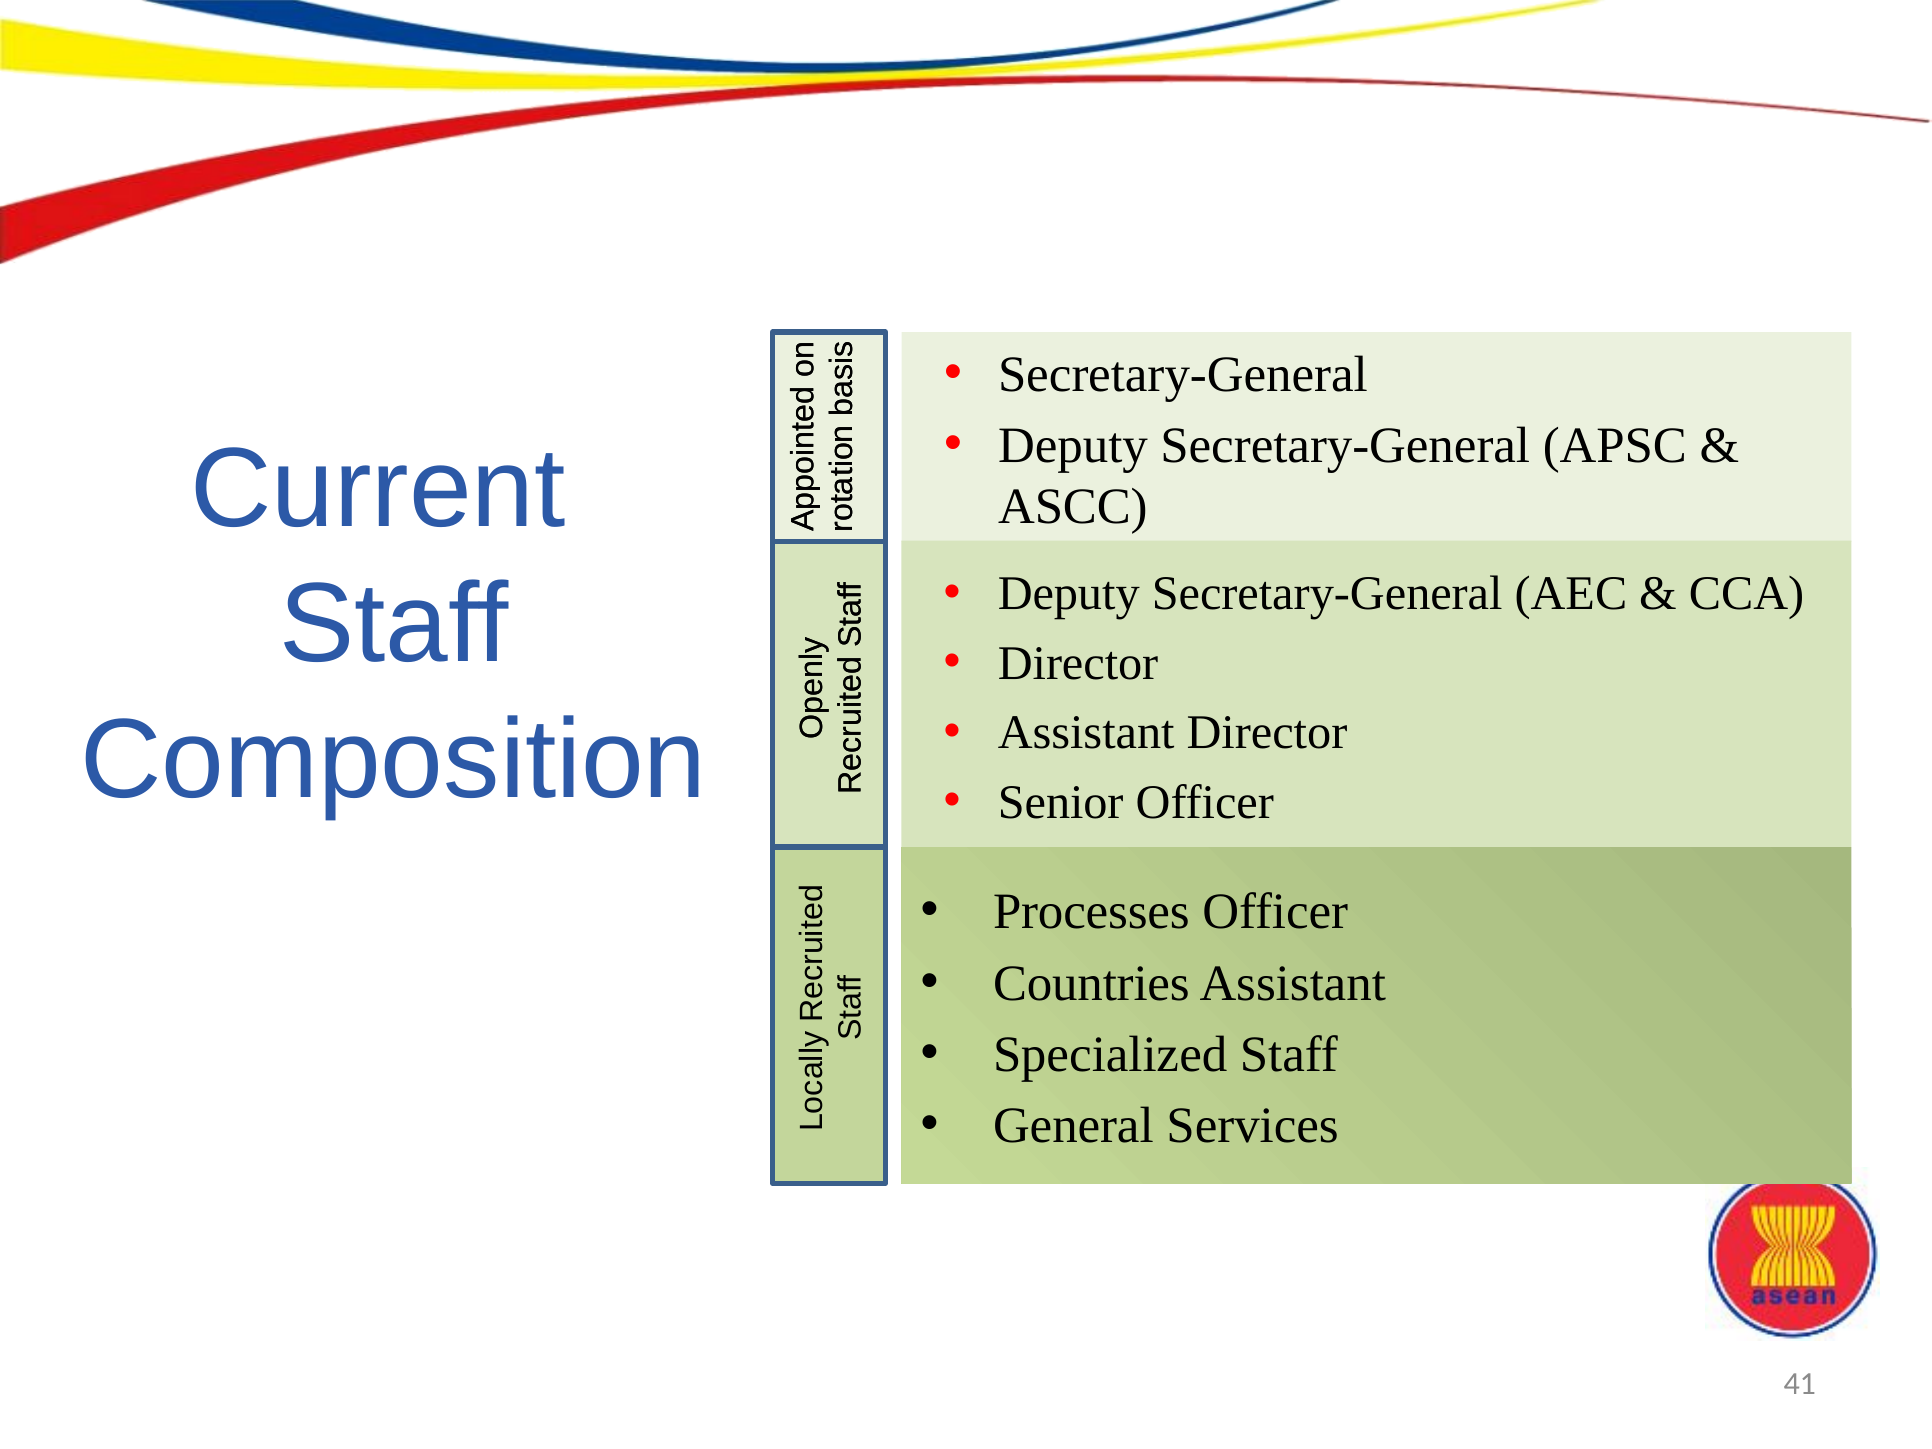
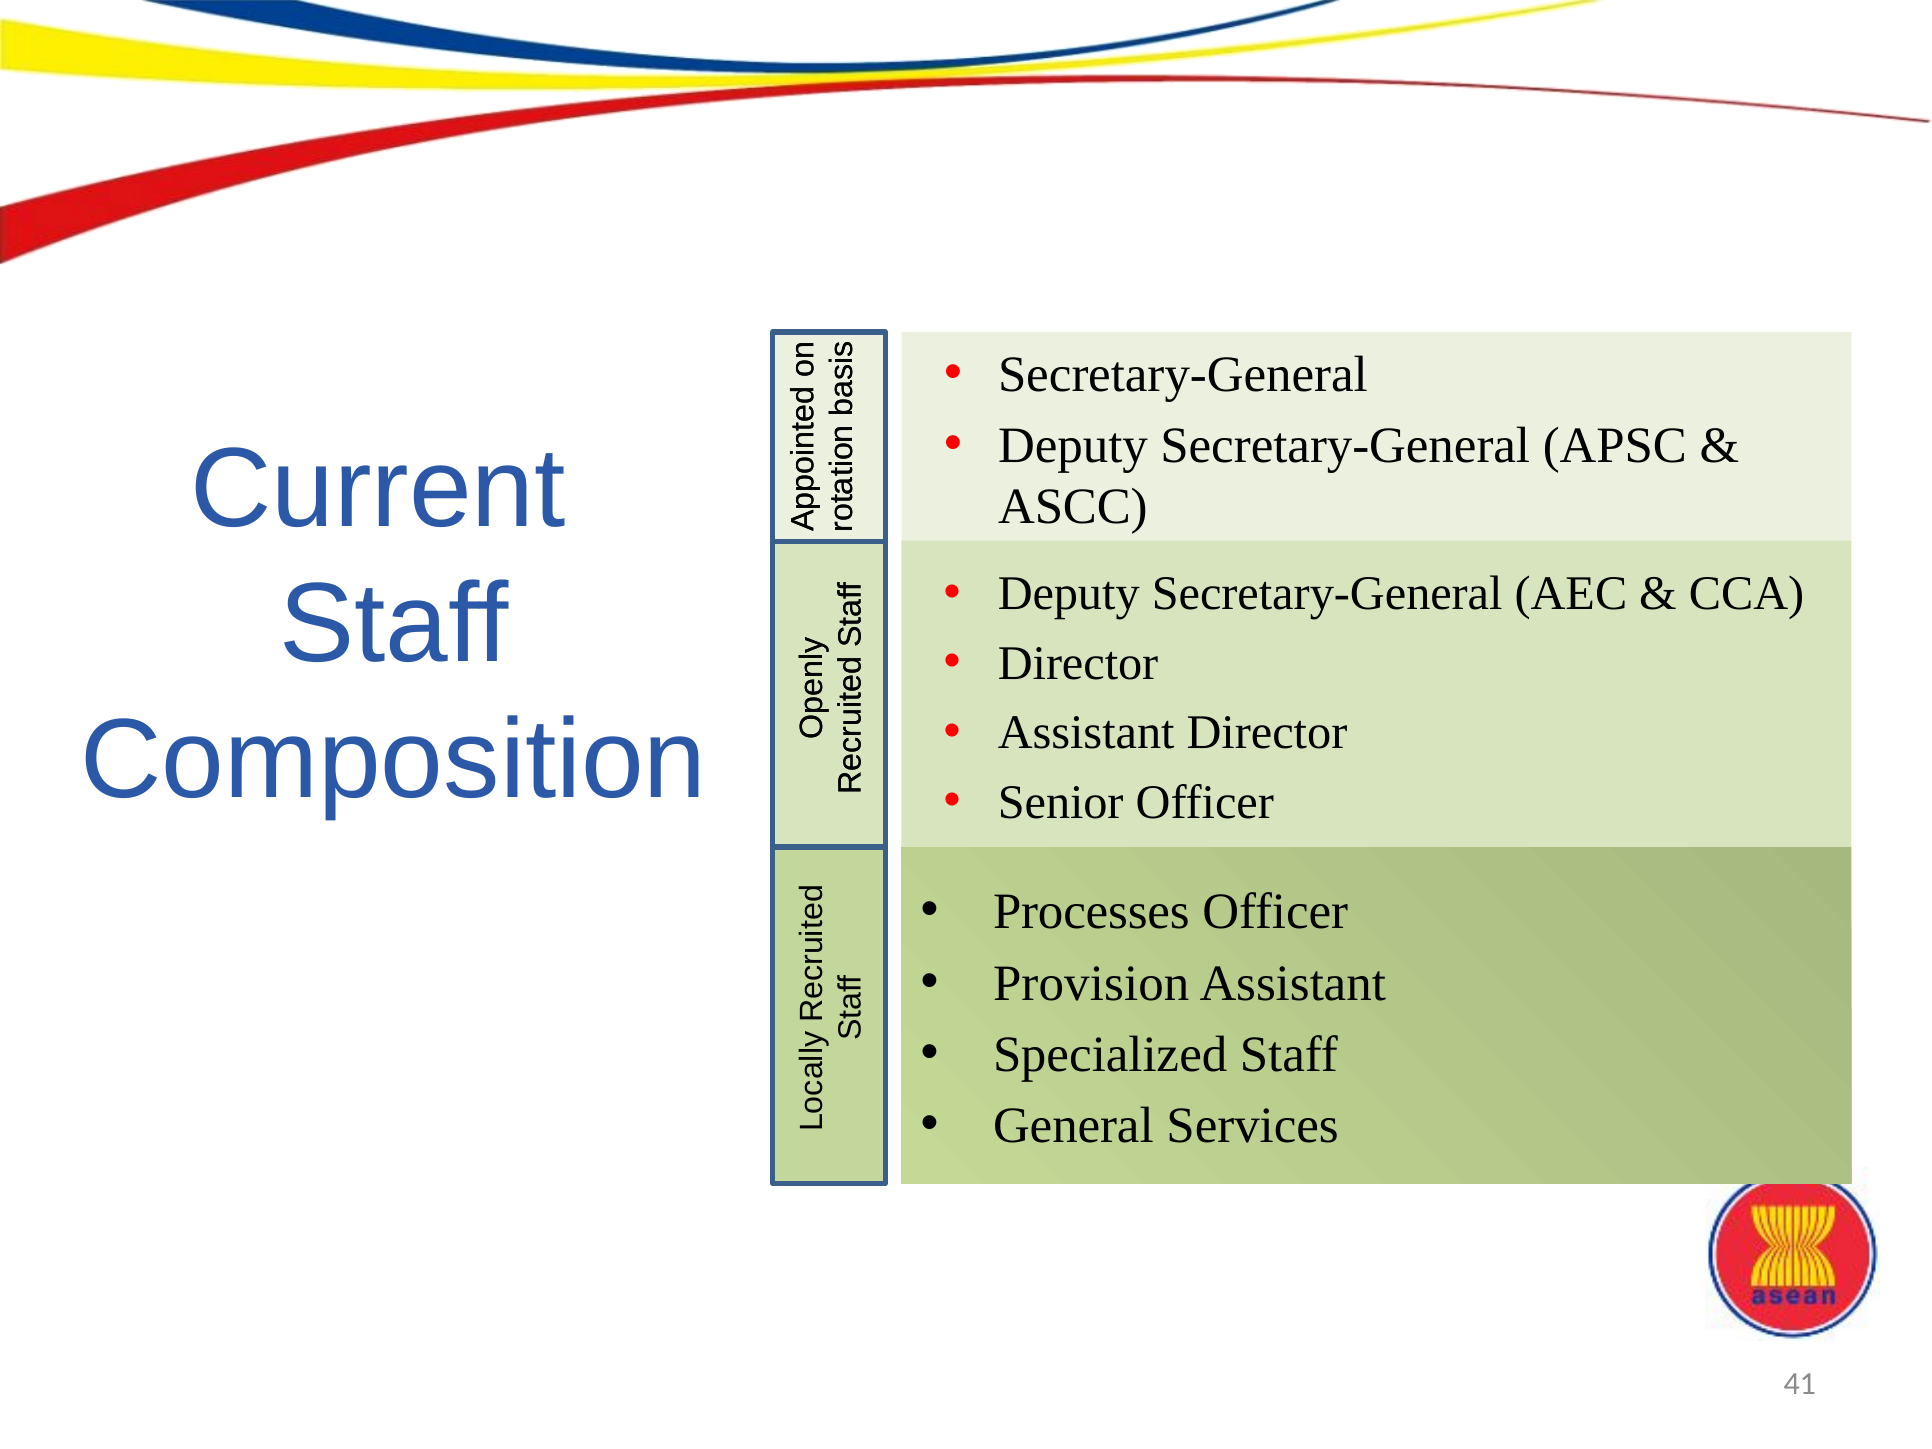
Countries: Countries -> Provision (1091, 983)
